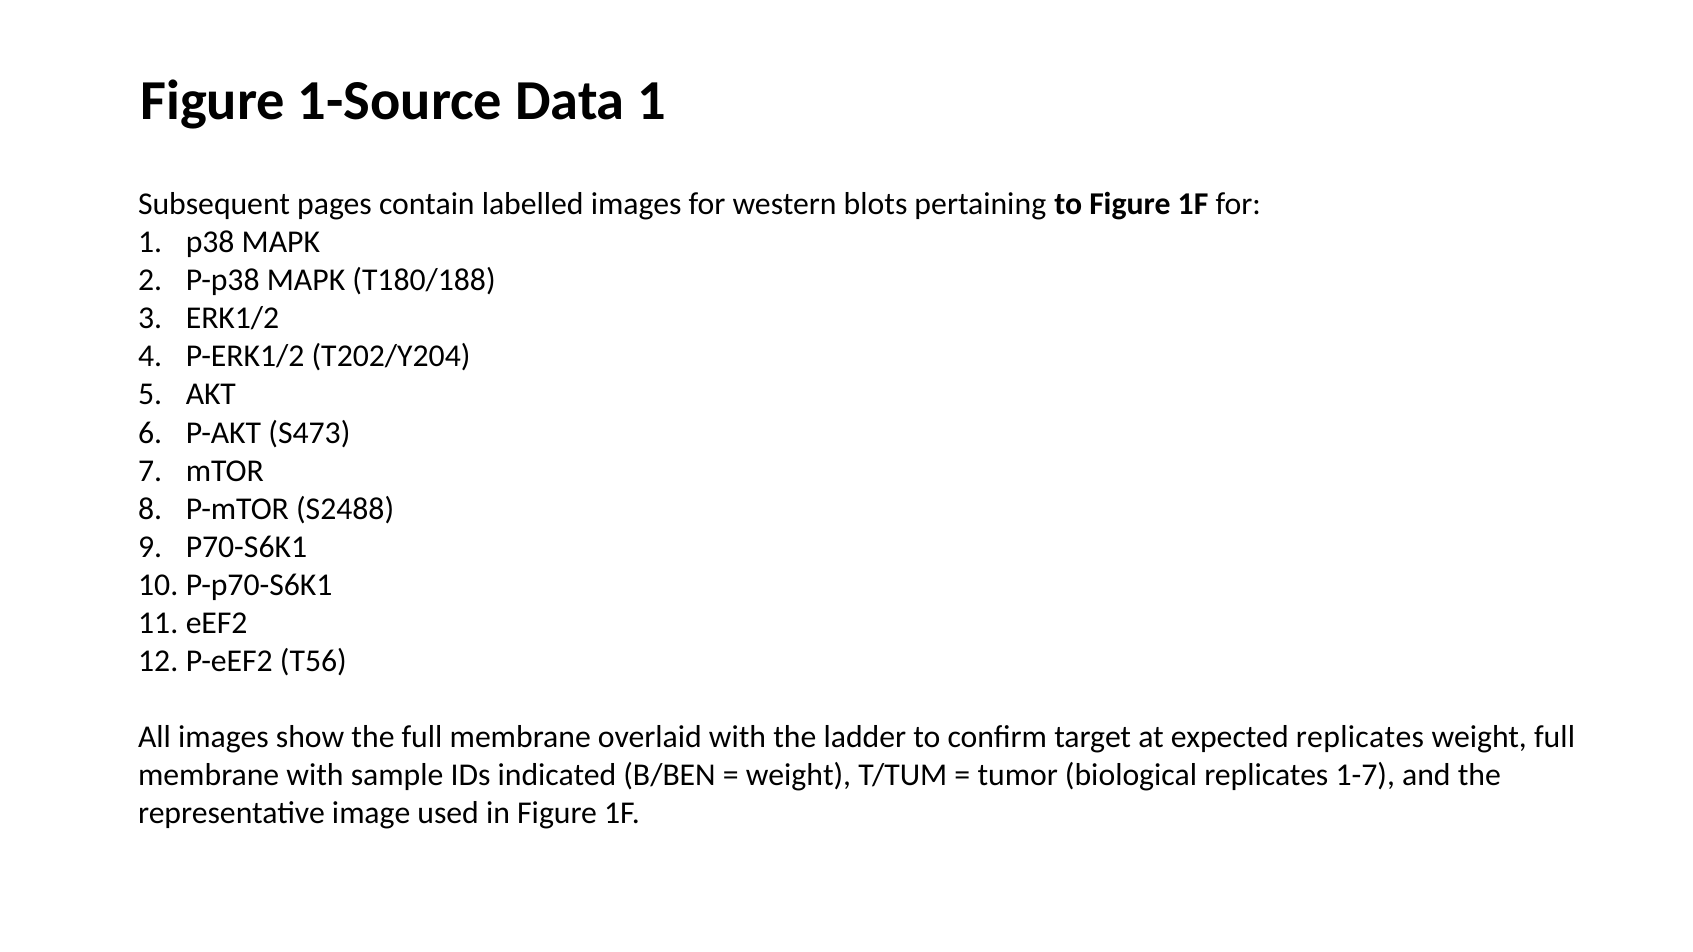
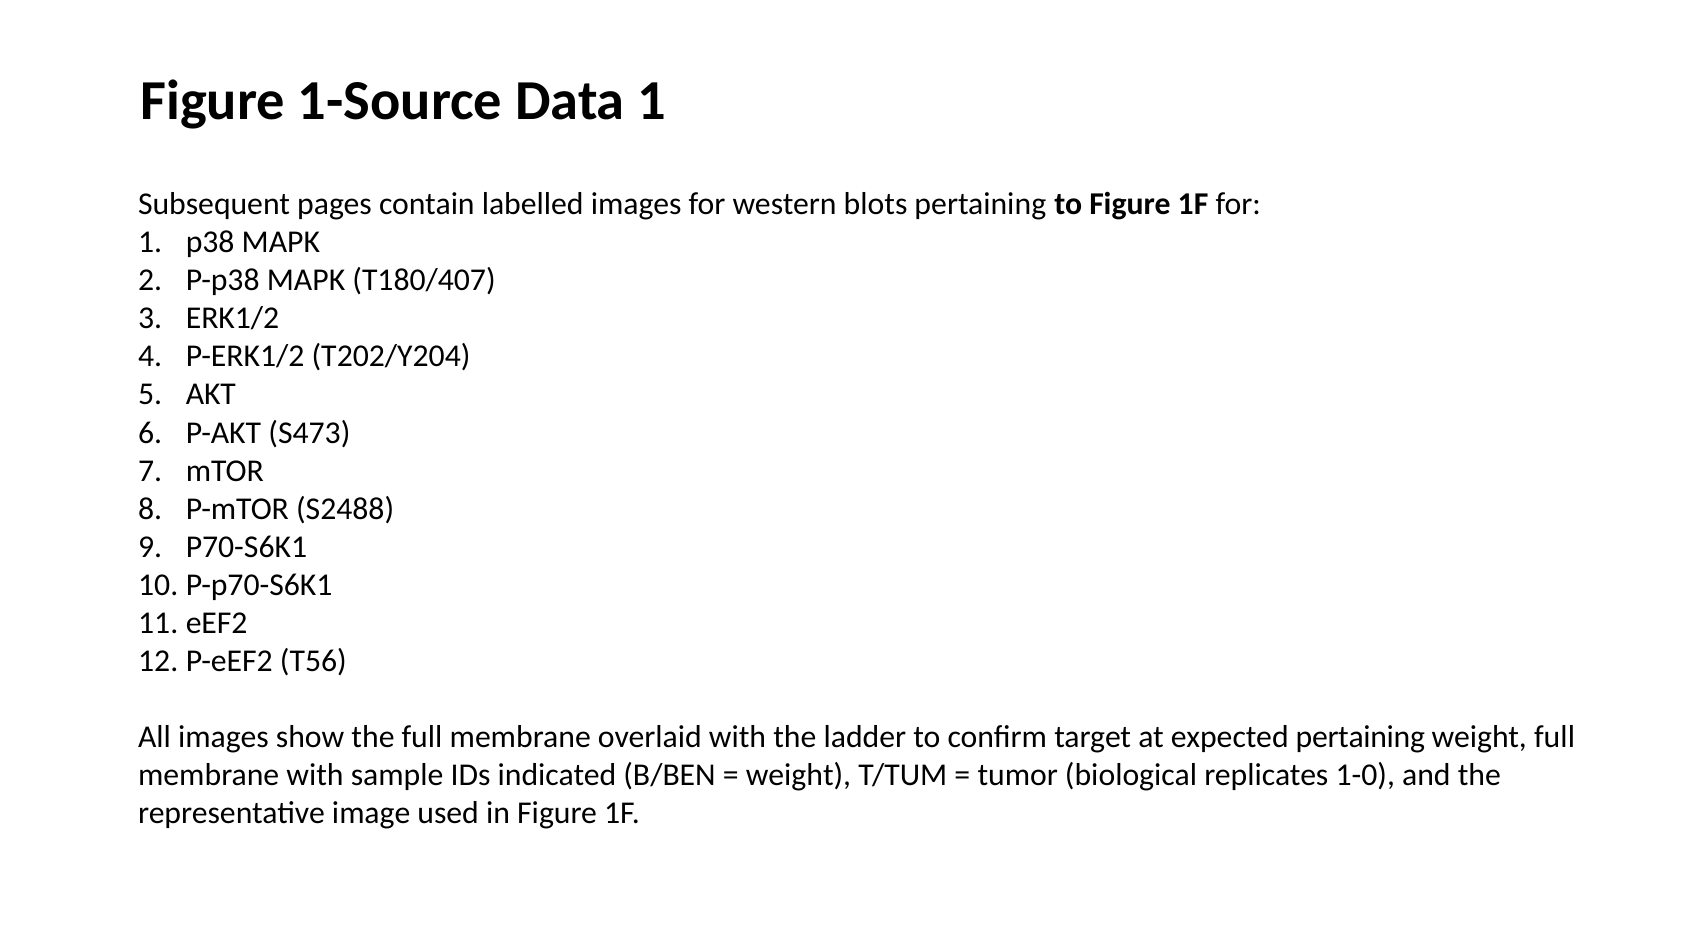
T180/188: T180/188 -> T180/407 (424, 280)
expected replicates: replicates -> pertaining (1360, 737)
1-7: 1-7 -> 1-0 (1365, 776)
